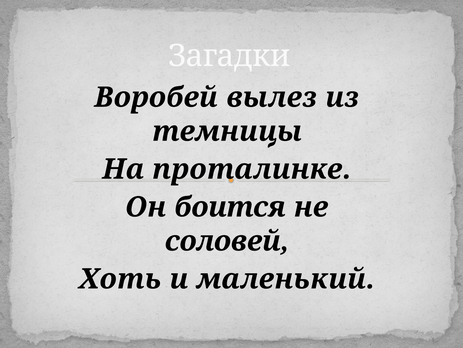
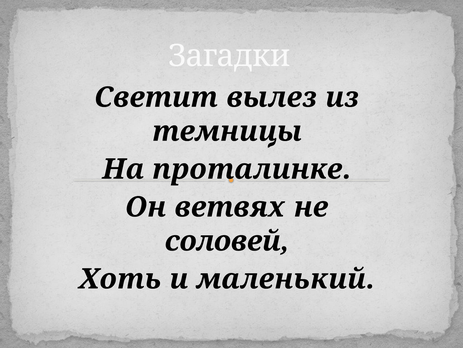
Воробей: Воробей -> Светит (156, 97)
боится: боится -> ветвях (230, 207)
